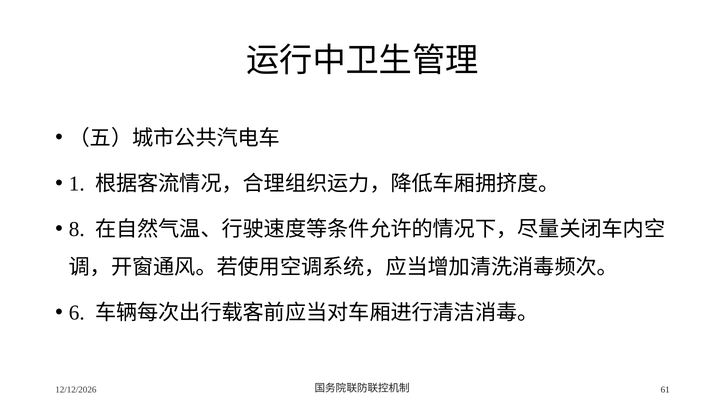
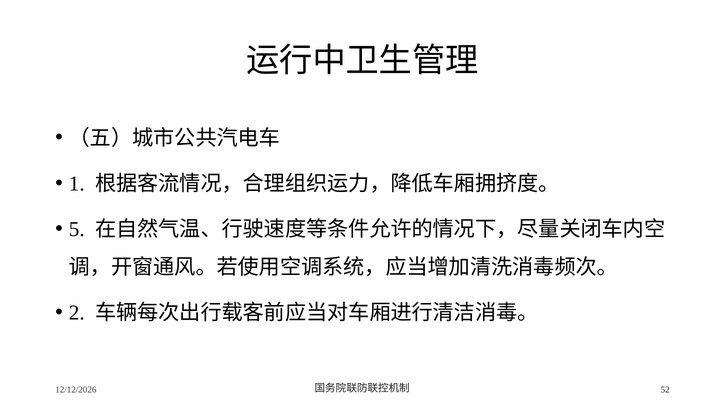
8: 8 -> 5 (77, 229)
6: 6 -> 2 (77, 313)
61: 61 -> 52 (665, 389)
